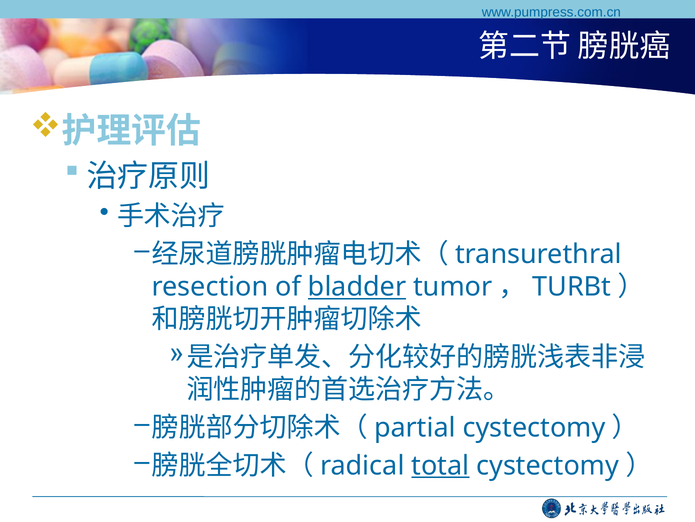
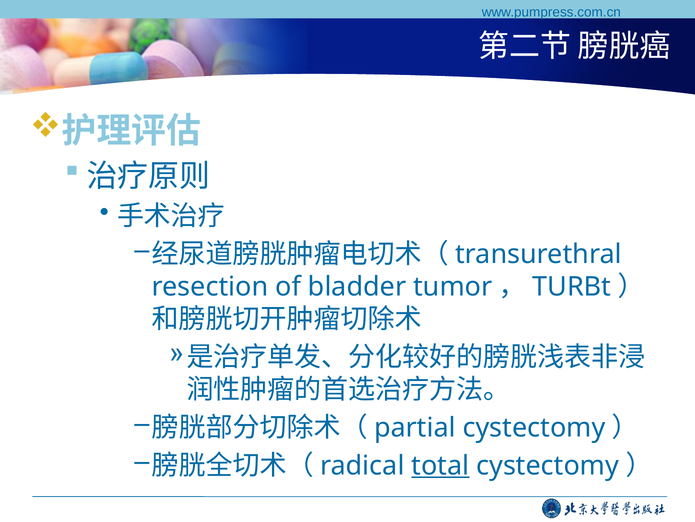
bladder underline: present -> none (357, 287)
